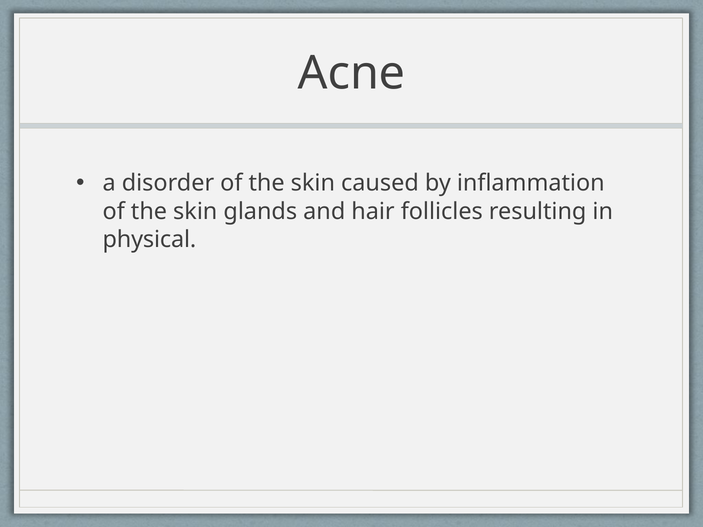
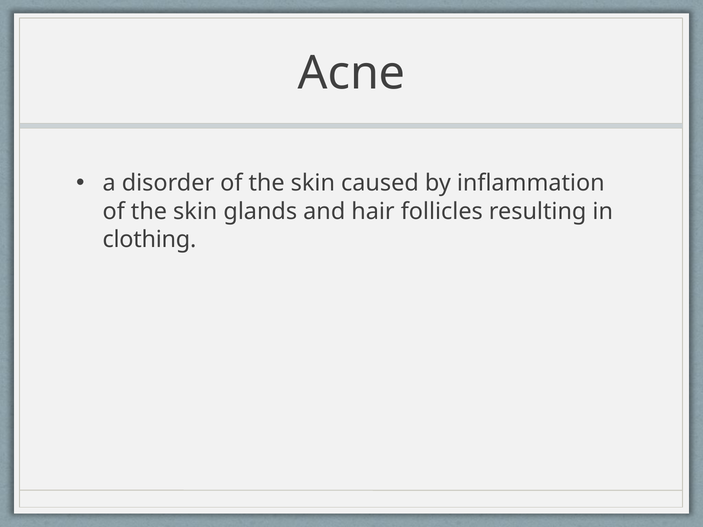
physical: physical -> clothing (149, 240)
